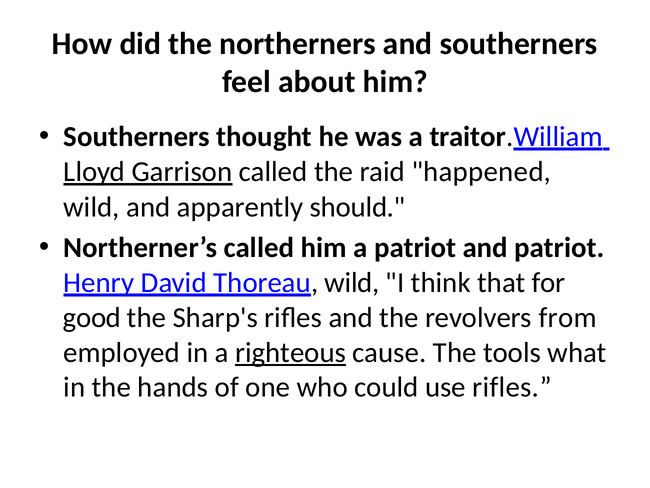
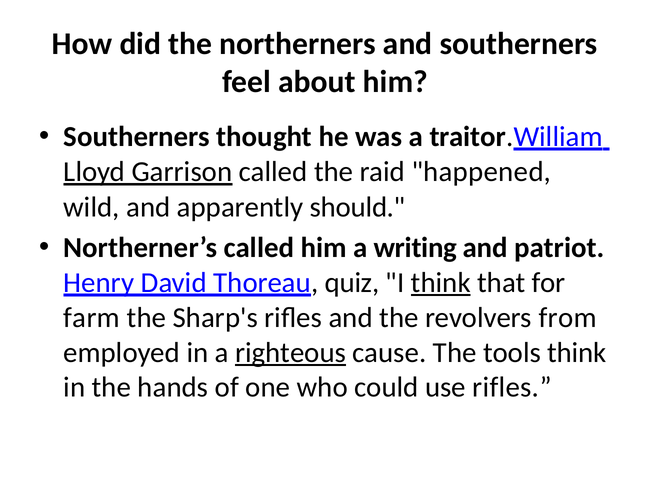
a patriot: patriot -> writing (415, 247)
Thoreau wild: wild -> quiz (352, 282)
think underline: none -> present (441, 282)
good: good -> farm (92, 318)
tools what: what -> think (577, 352)
